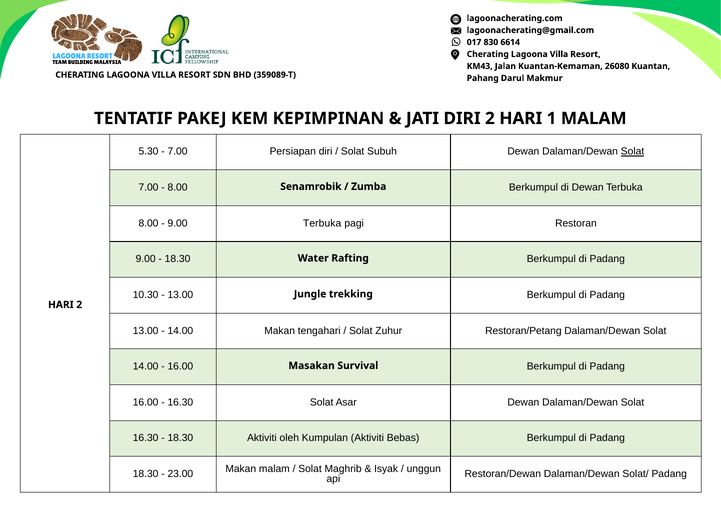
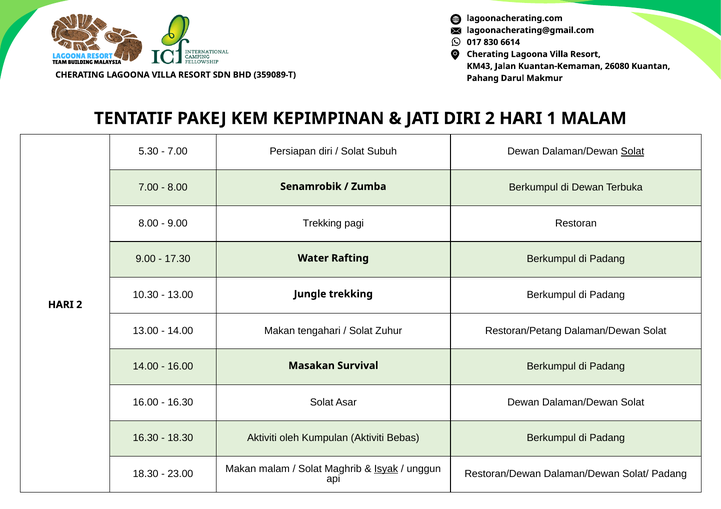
9.00 Terbuka: Terbuka -> Trekking (322, 223)
18.30: 18.30 -> 17.30 (178, 259)
Isyak underline: none -> present (386, 469)
